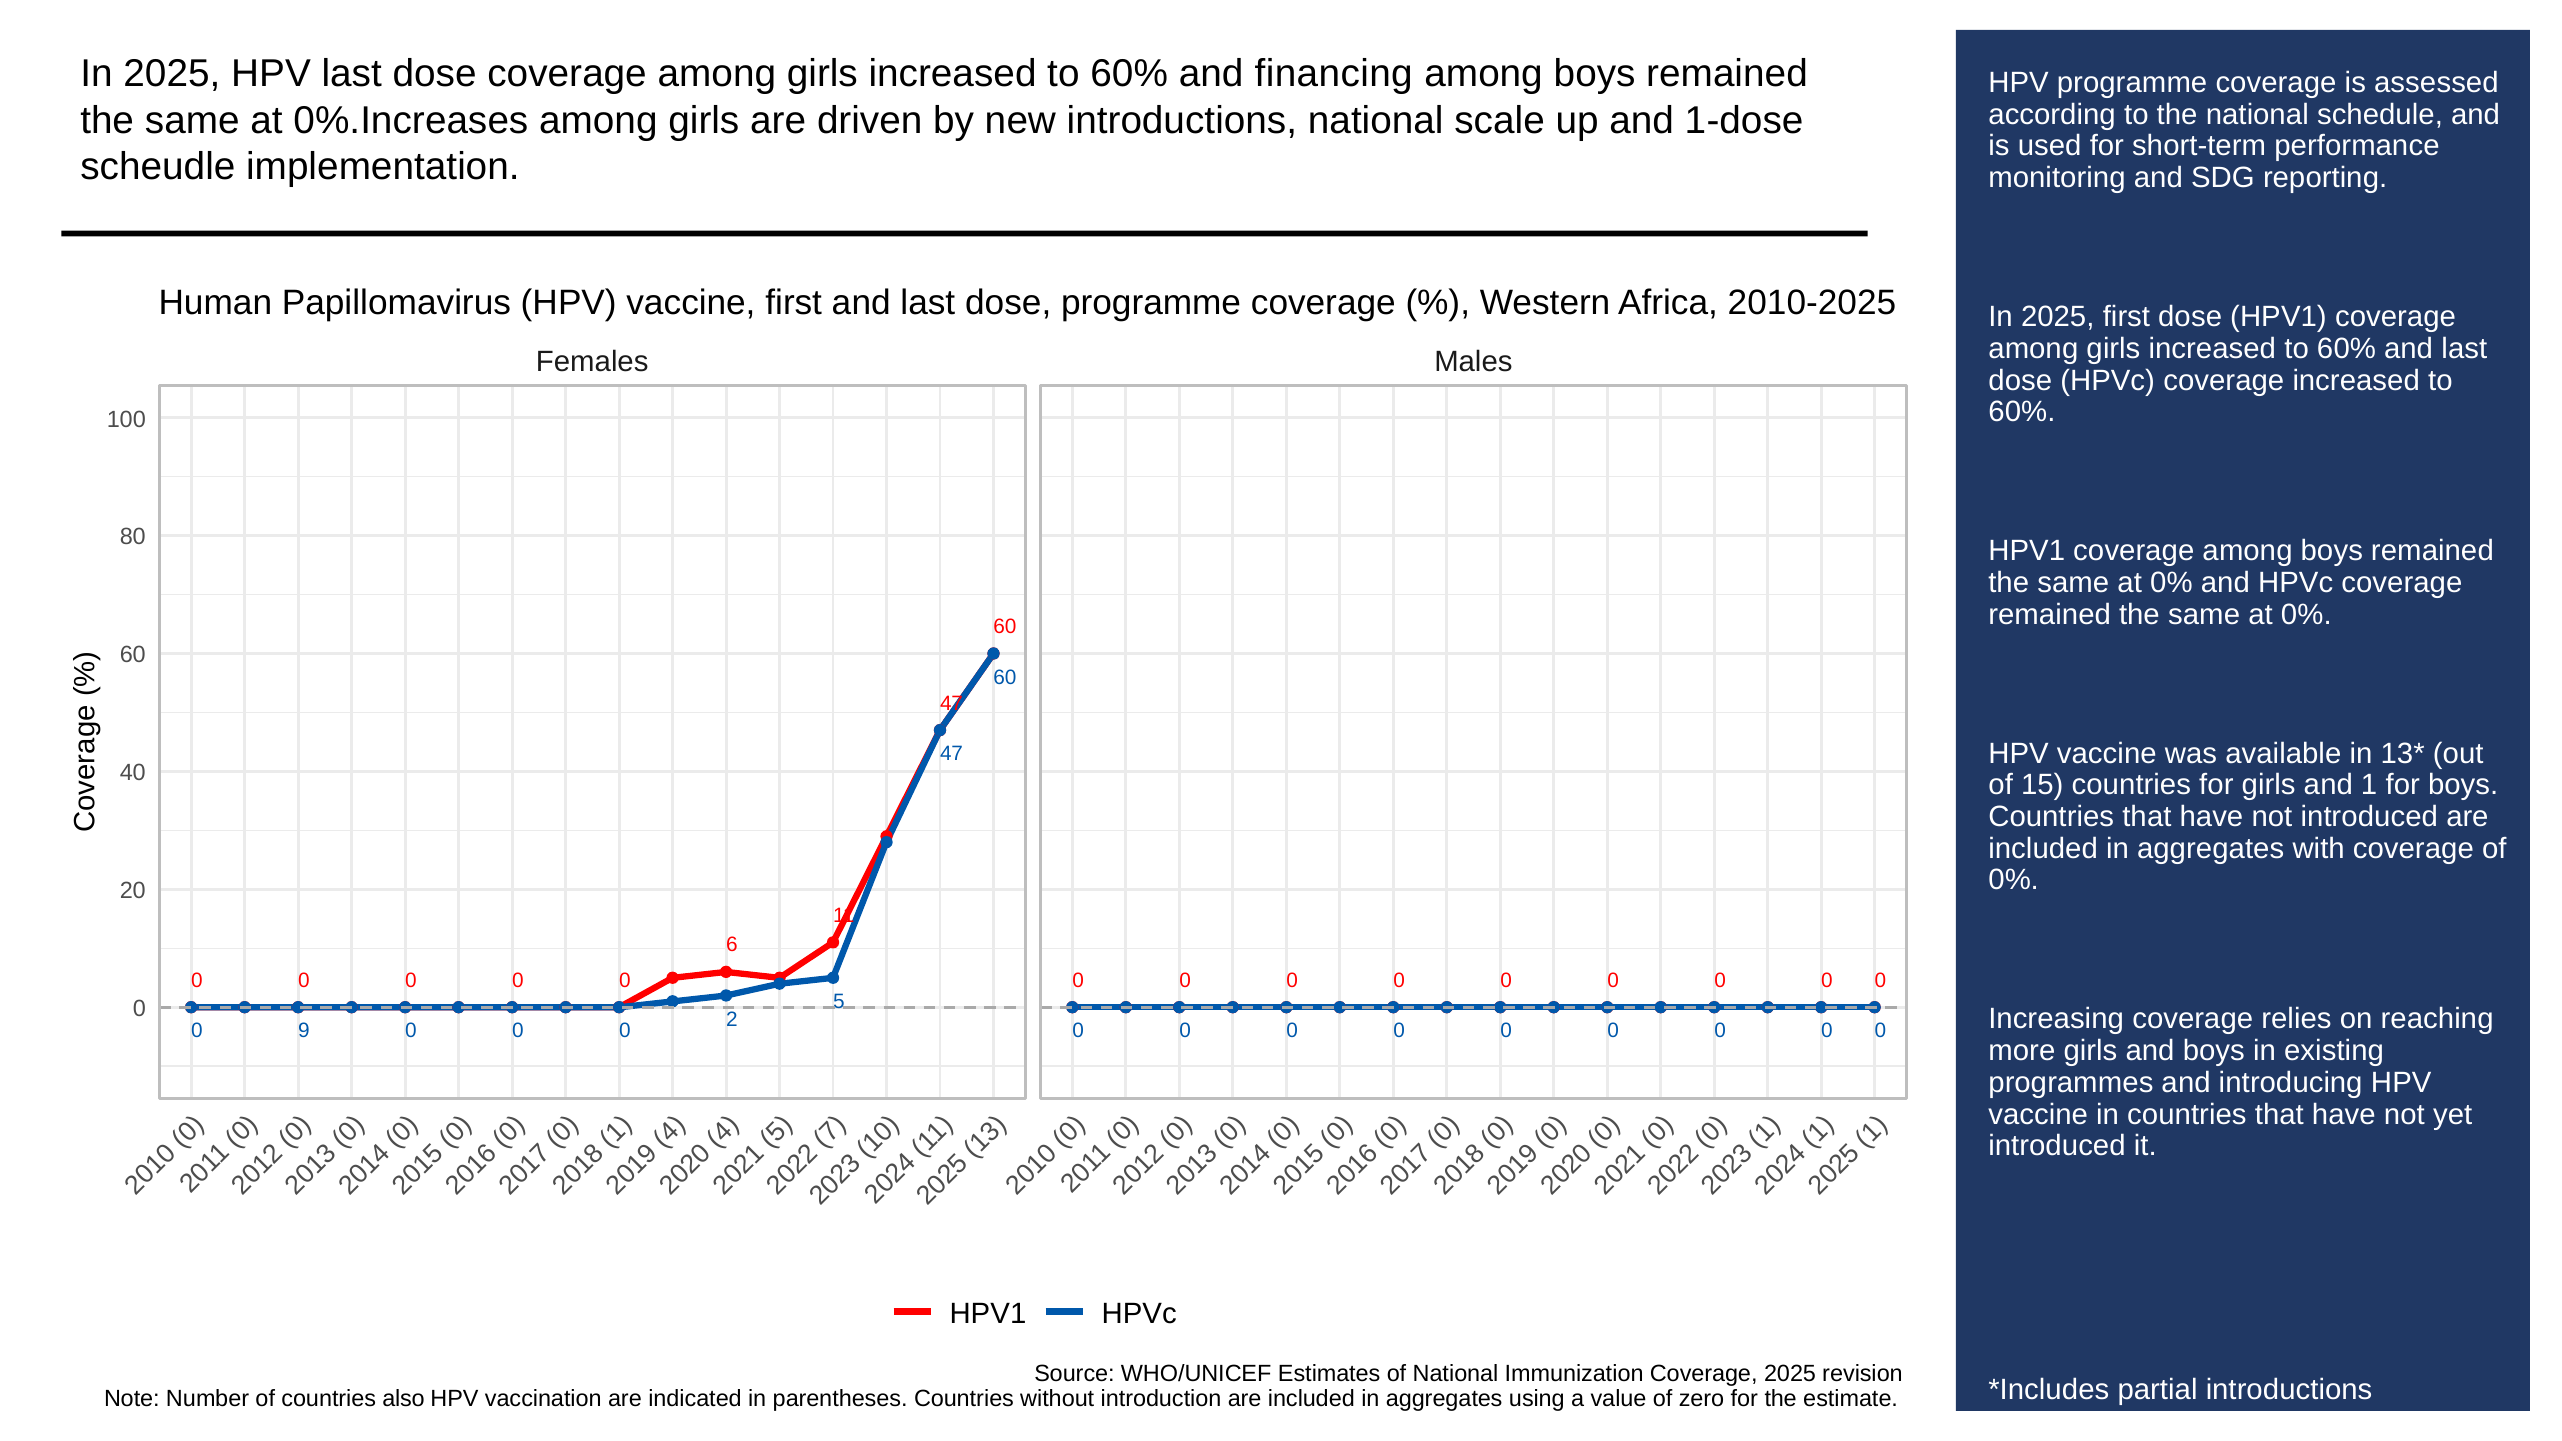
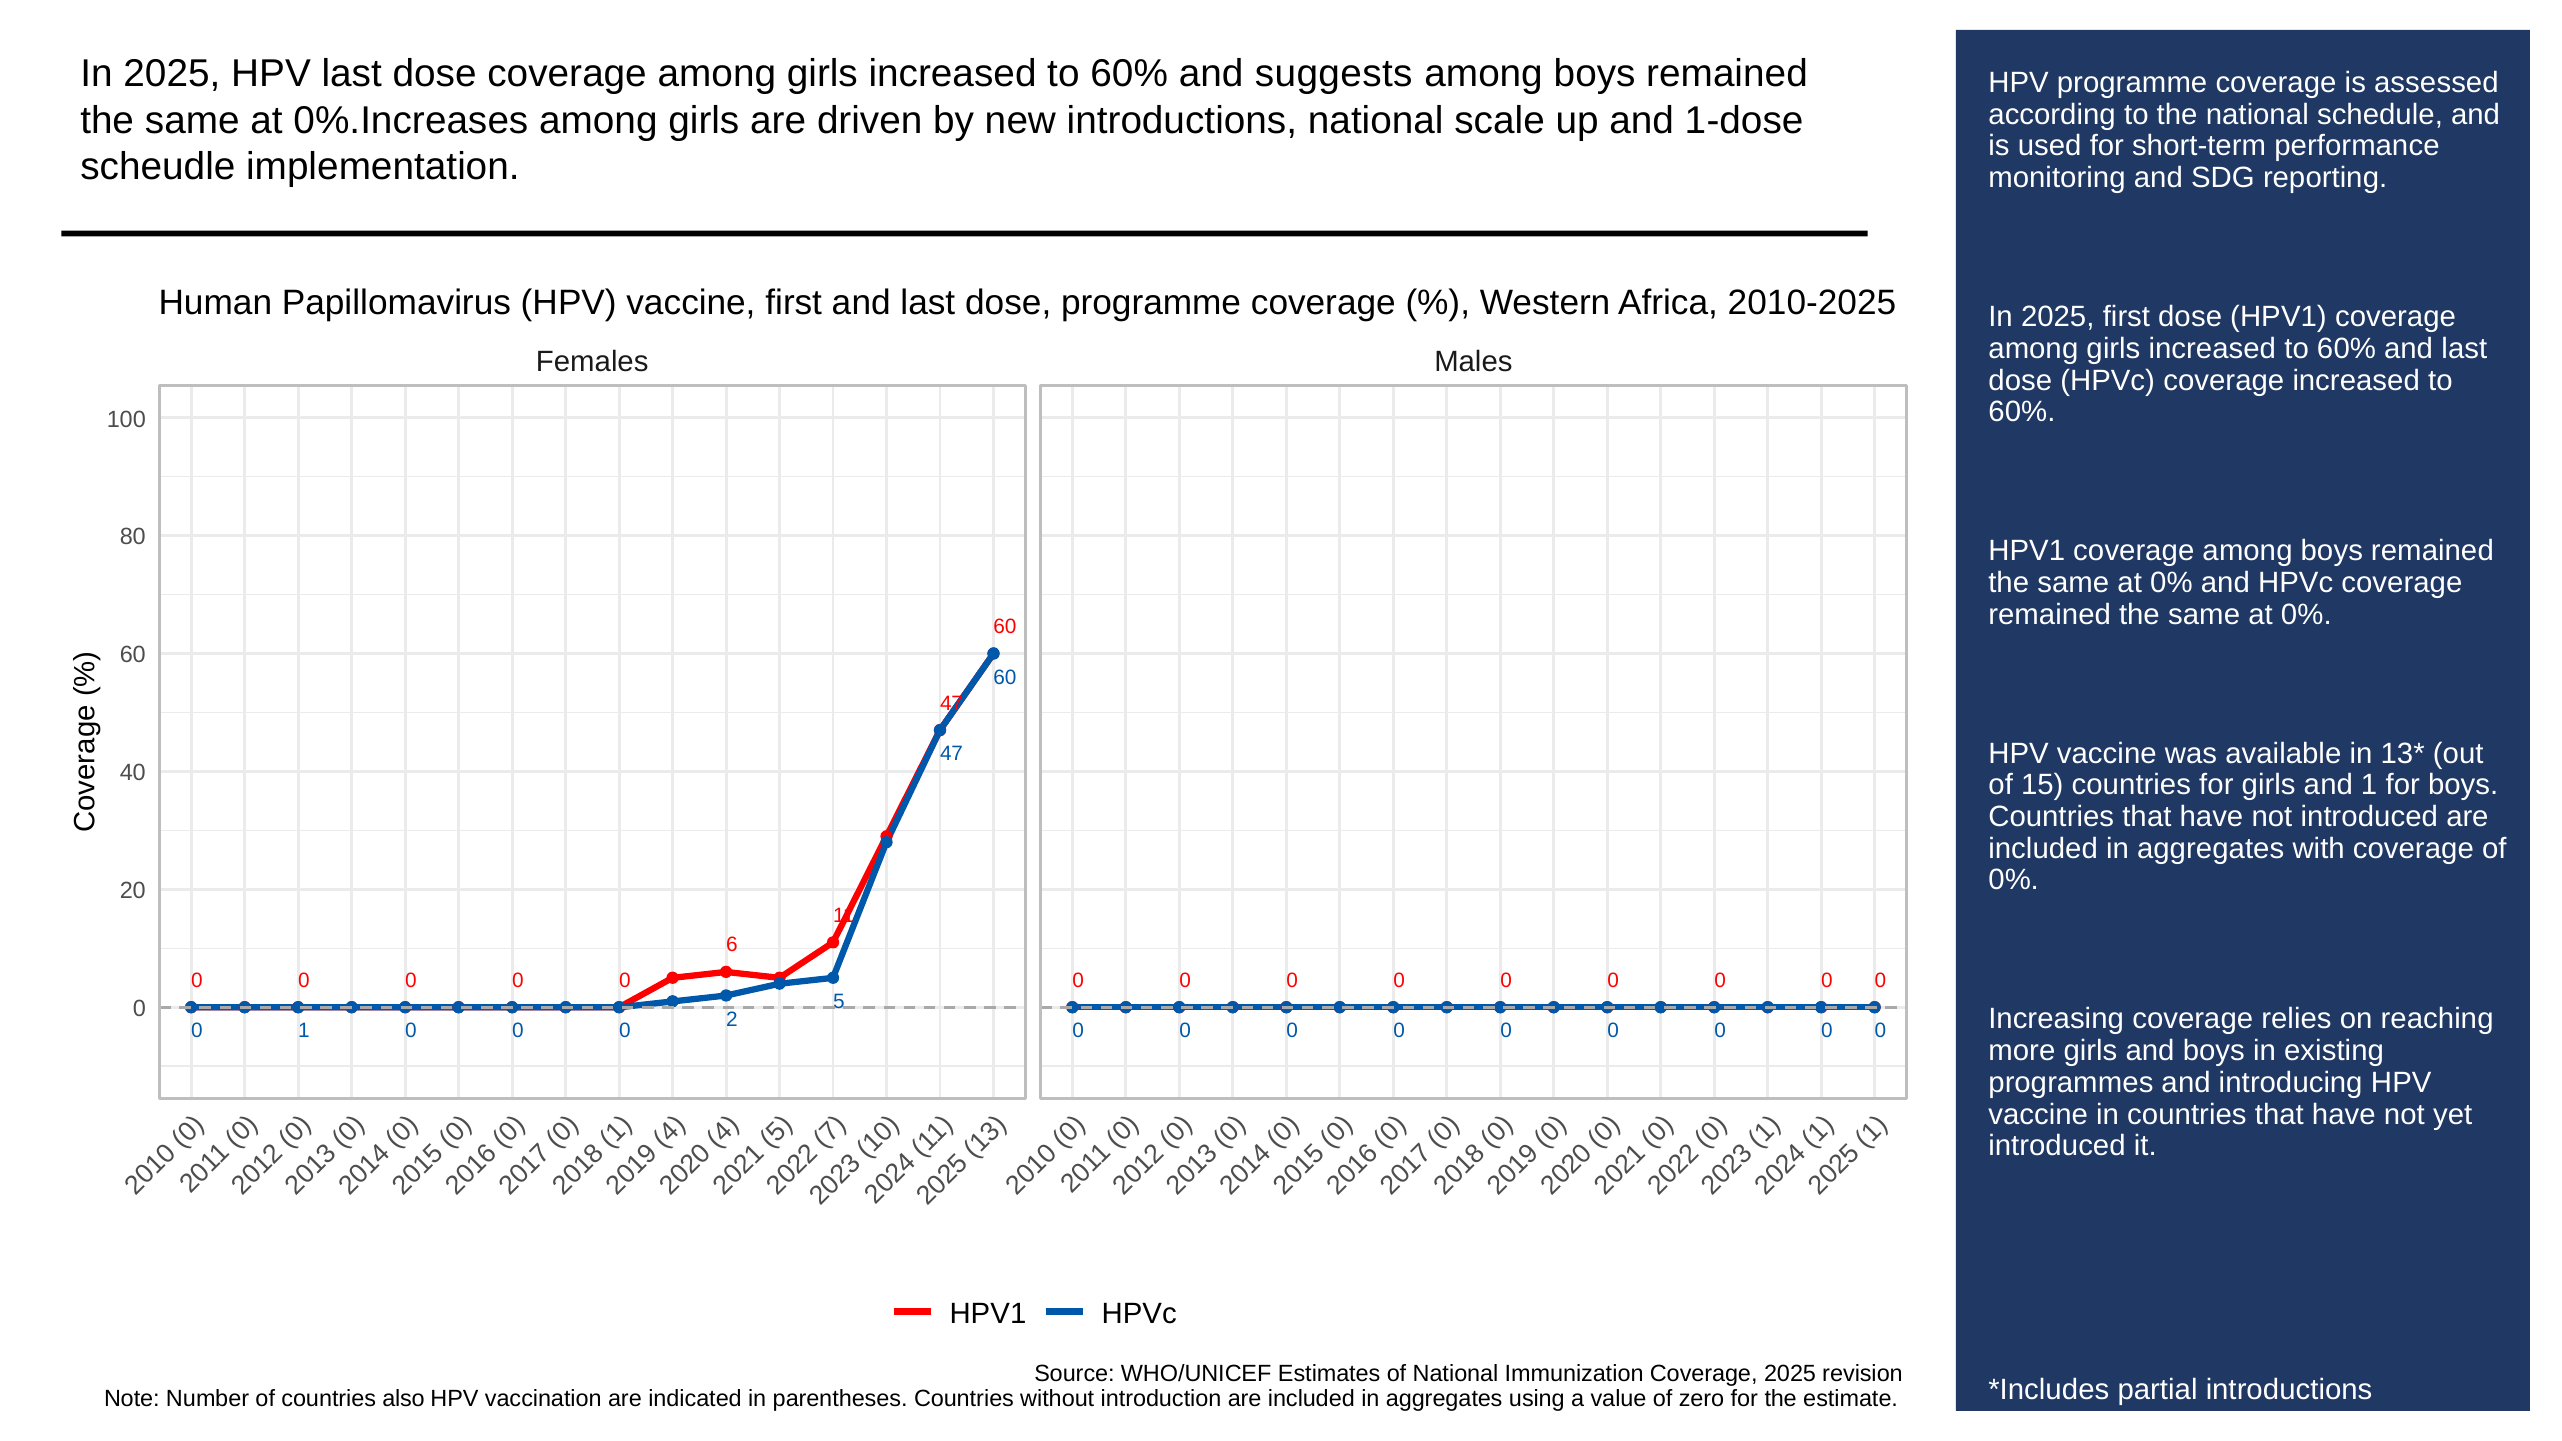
financing: financing -> suggests (1334, 74)
9: 9 -> 1 (304, 1031)
